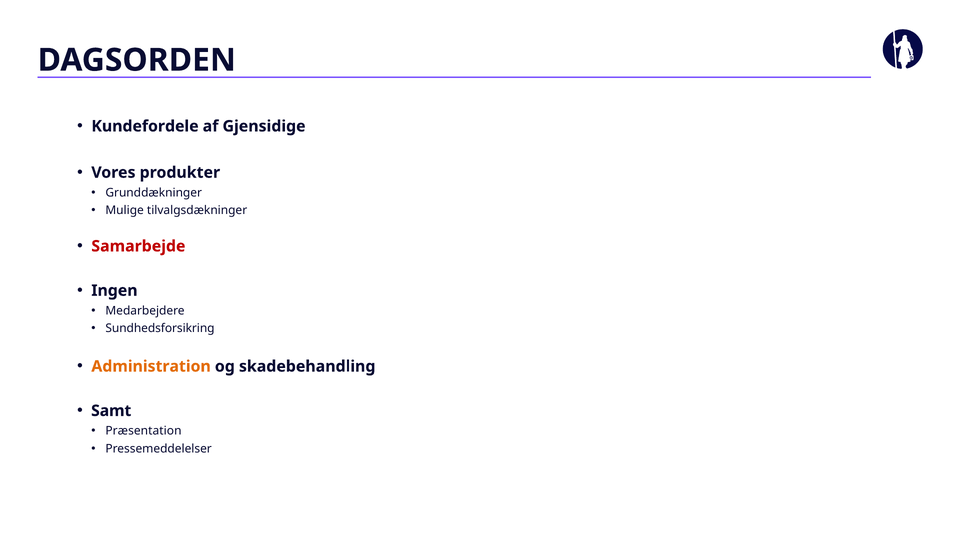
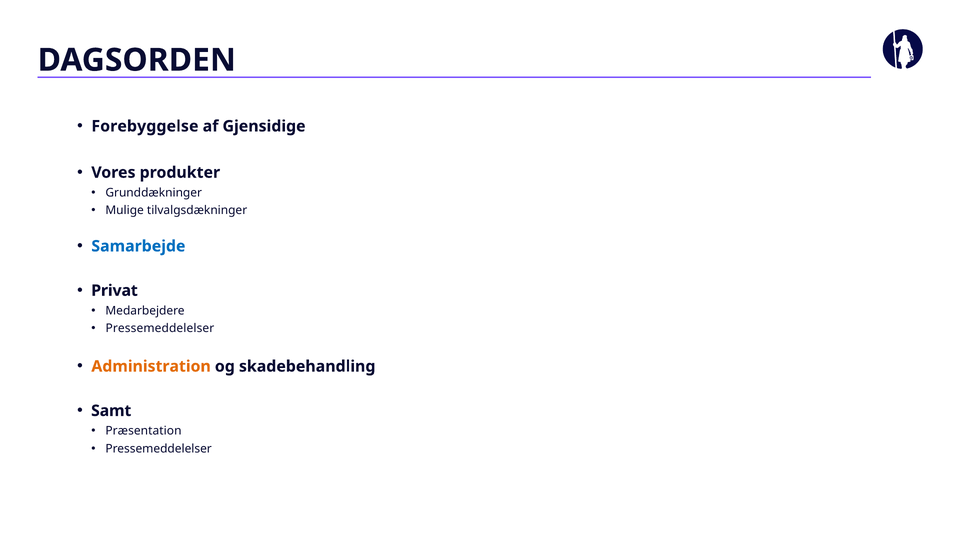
Kundefordele: Kundefordele -> Forebyggelse (145, 126)
Samarbejde colour: red -> blue (138, 246)
Ingen: Ingen -> Privat (114, 291)
Sundhedsforsikring: Sundhedsforsikring -> Pressemeddelelser (160, 329)
